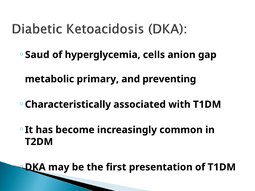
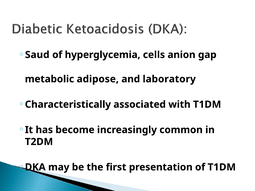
primary: primary -> adipose (98, 79)
preventing: preventing -> laboratory (169, 79)
